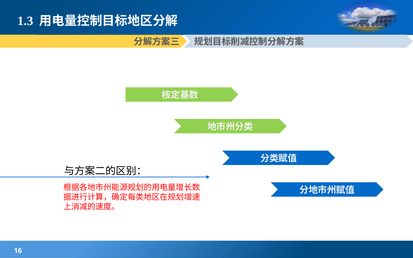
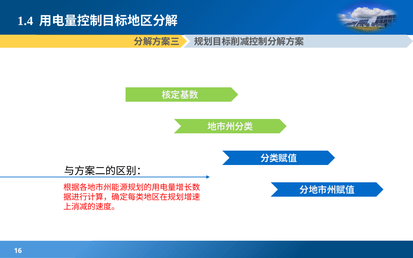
1.3: 1.3 -> 1.4 (25, 21)
